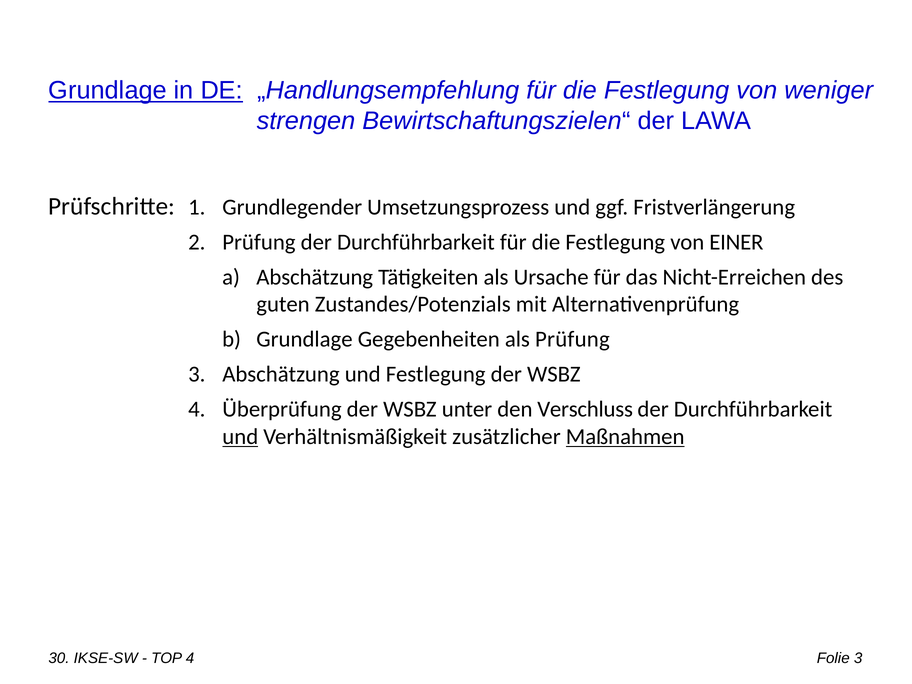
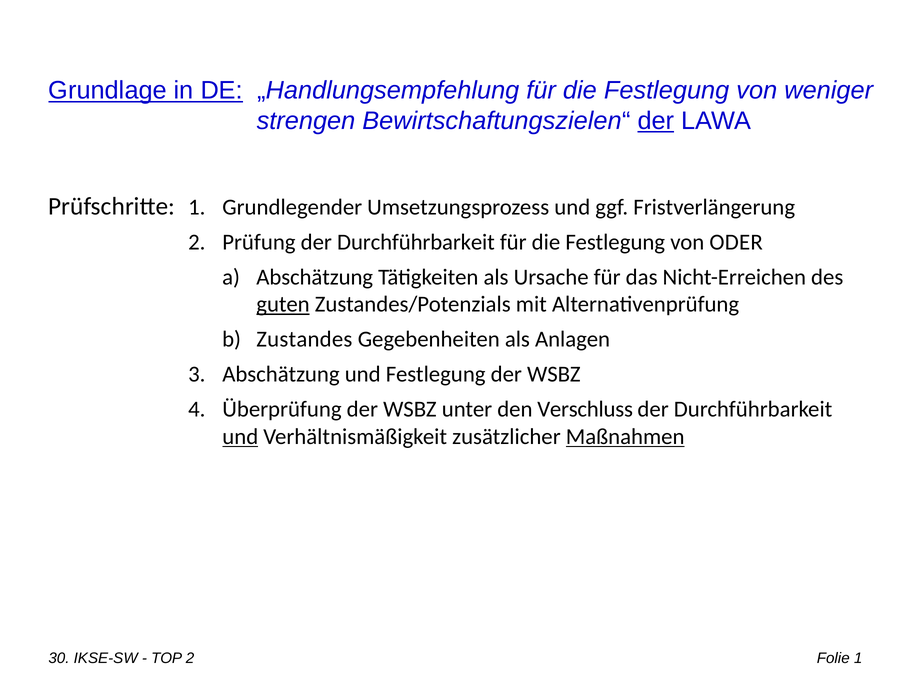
der underline: none -> present (656, 121)
EINER: EINER -> ODER (736, 242)
guten underline: none -> present (283, 304)
Grundlage: Grundlage -> Zustandes (304, 339)
als Prüfung: Prüfung -> Anlagen (573, 339)
TOP 4: 4 -> 2 (190, 658)
Folie 3: 3 -> 1 (858, 658)
